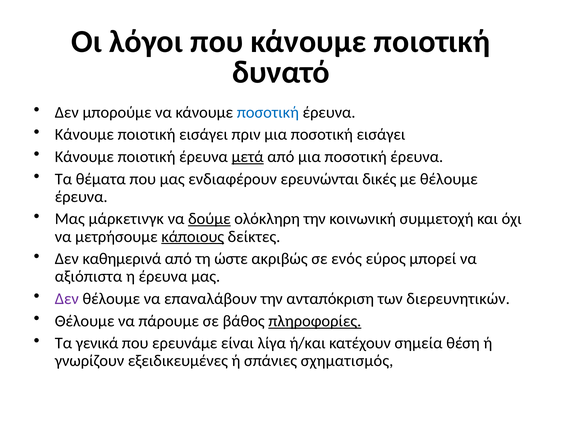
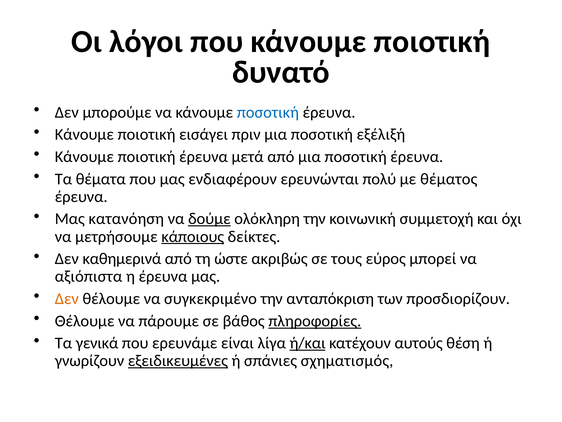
ποσοτική εισάγει: εισάγει -> εξέλιξή (381, 134)
μετά underline: present -> none (248, 157)
δικές: δικές -> πολύ (379, 179)
με θέλουμε: θέλουμε -> θέματος (449, 179)
μάρκετινγκ: μάρκετινγκ -> κατανόηση (126, 219)
ενός: ενός -> τους (347, 259)
Δεν colour: purple -> orange (67, 298)
επαναλάβουν: επαναλάβουν -> συγκεκριμένο (211, 298)
διερευνητικών: διερευνητικών -> προσδιορίζουν (458, 298)
ή/και underline: none -> present (308, 343)
σημεία: σημεία -> αυτούς (419, 343)
εξειδικευμένες underline: none -> present (178, 360)
